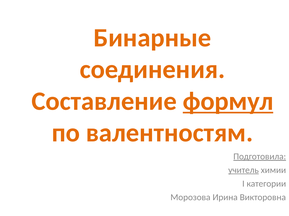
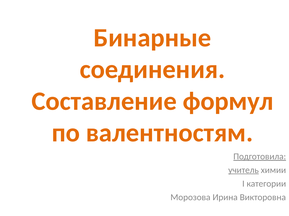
формул underline: present -> none (228, 102)
